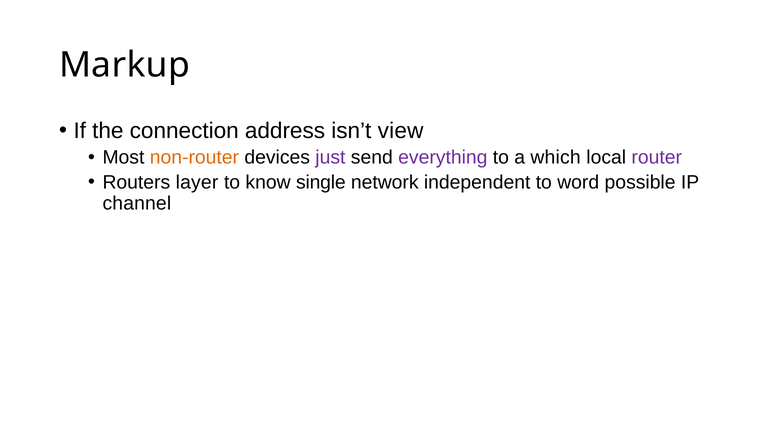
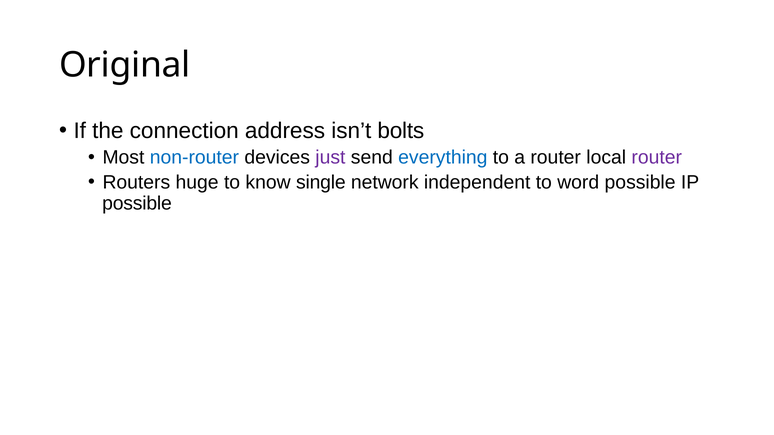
Markup: Markup -> Original (125, 65)
view: view -> bolts (401, 131)
non-router colour: orange -> blue (194, 158)
everything colour: purple -> blue (443, 158)
a which: which -> router (556, 158)
layer: layer -> huge (197, 182)
channel: channel -> possible (137, 203)
